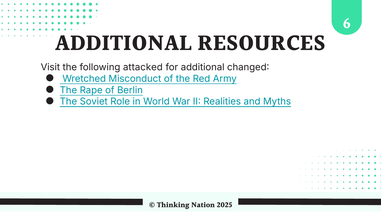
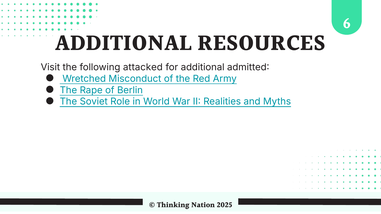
changed: changed -> admitted (248, 67)
